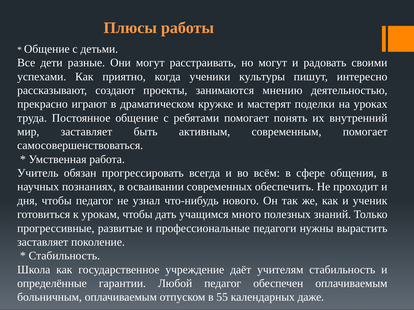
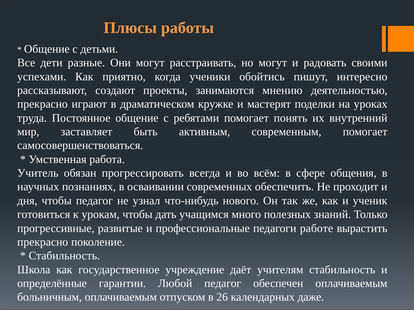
культуры: культуры -> обойтись (262, 77)
нужны: нужны -> работе (317, 229)
заставляет: заставляет -> прекрасно (43, 242)
55: 55 -> 26 (222, 298)
